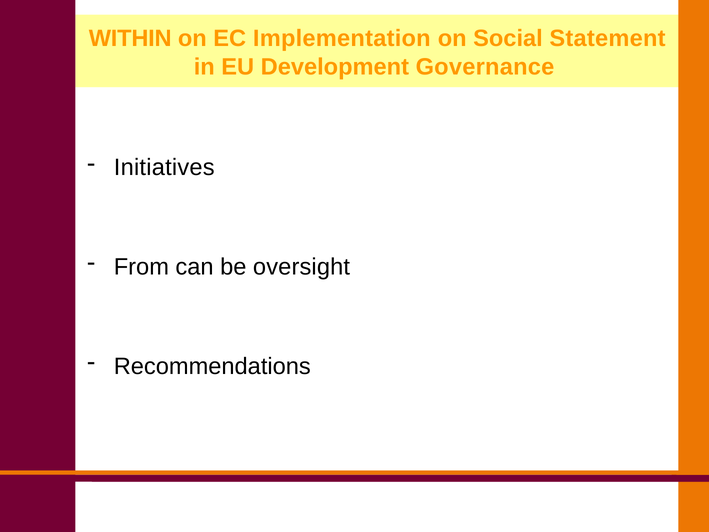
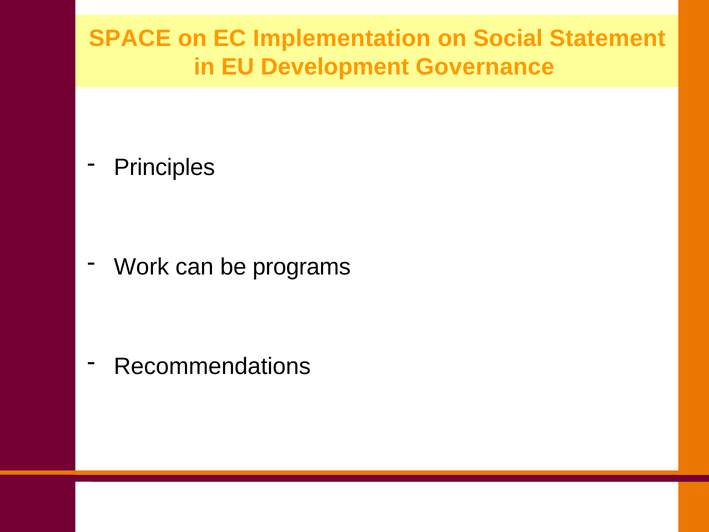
WITHIN: WITHIN -> SPACE (130, 38)
Initiatives: Initiatives -> Principles (164, 168)
From: From -> Work (141, 267)
oversight: oversight -> programs (302, 267)
